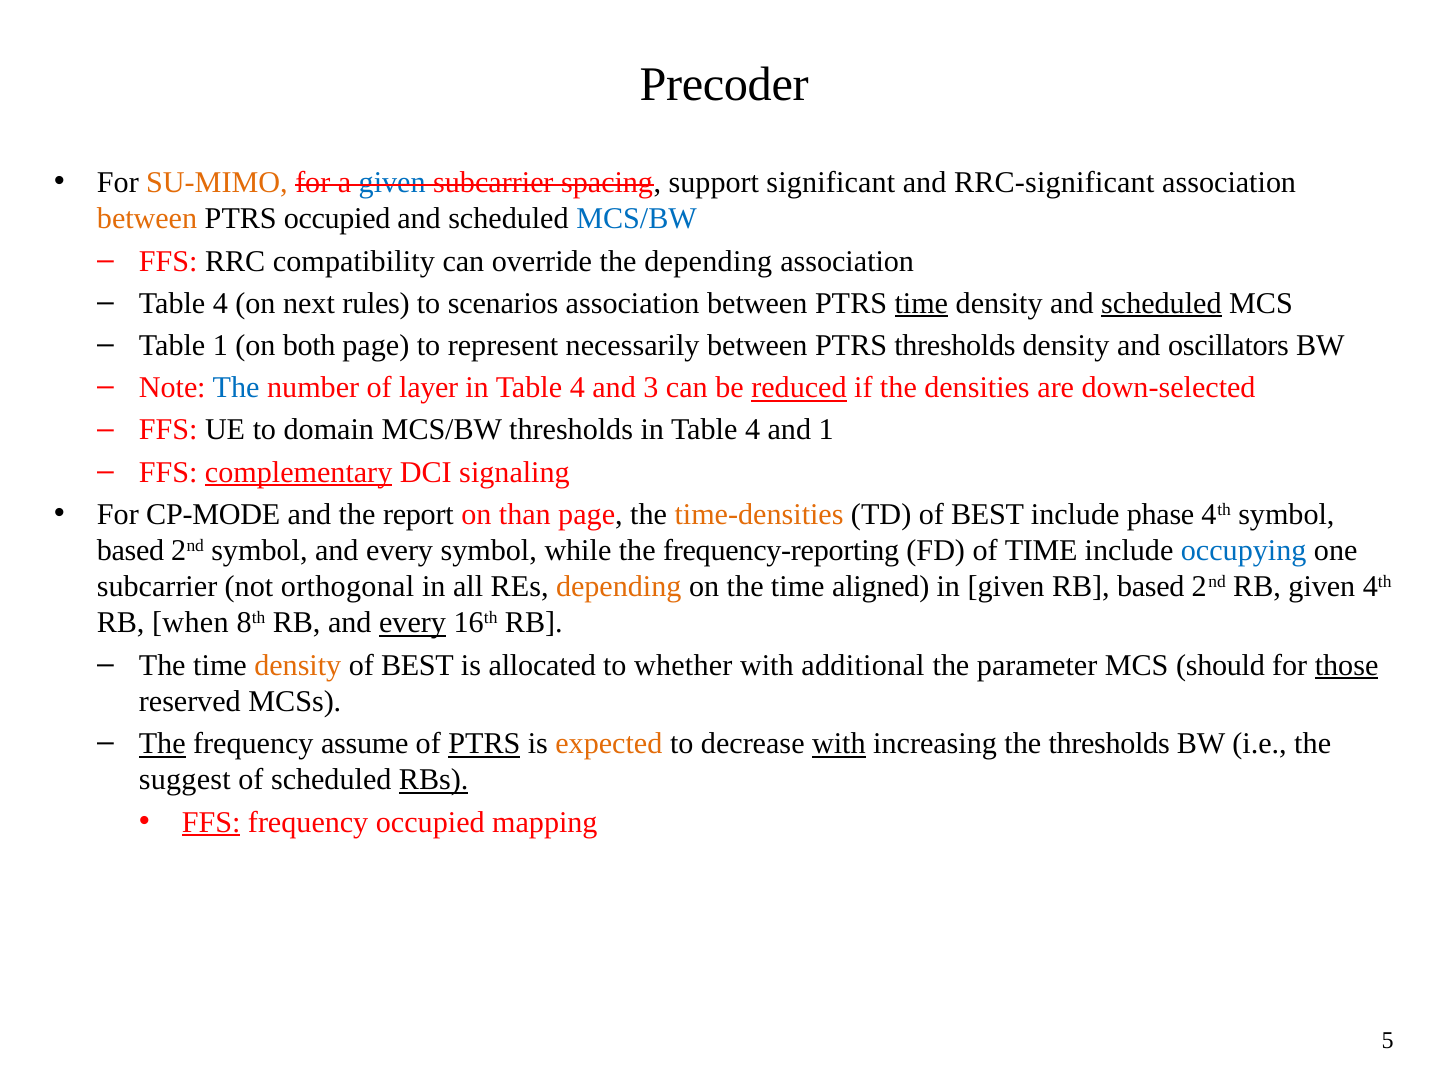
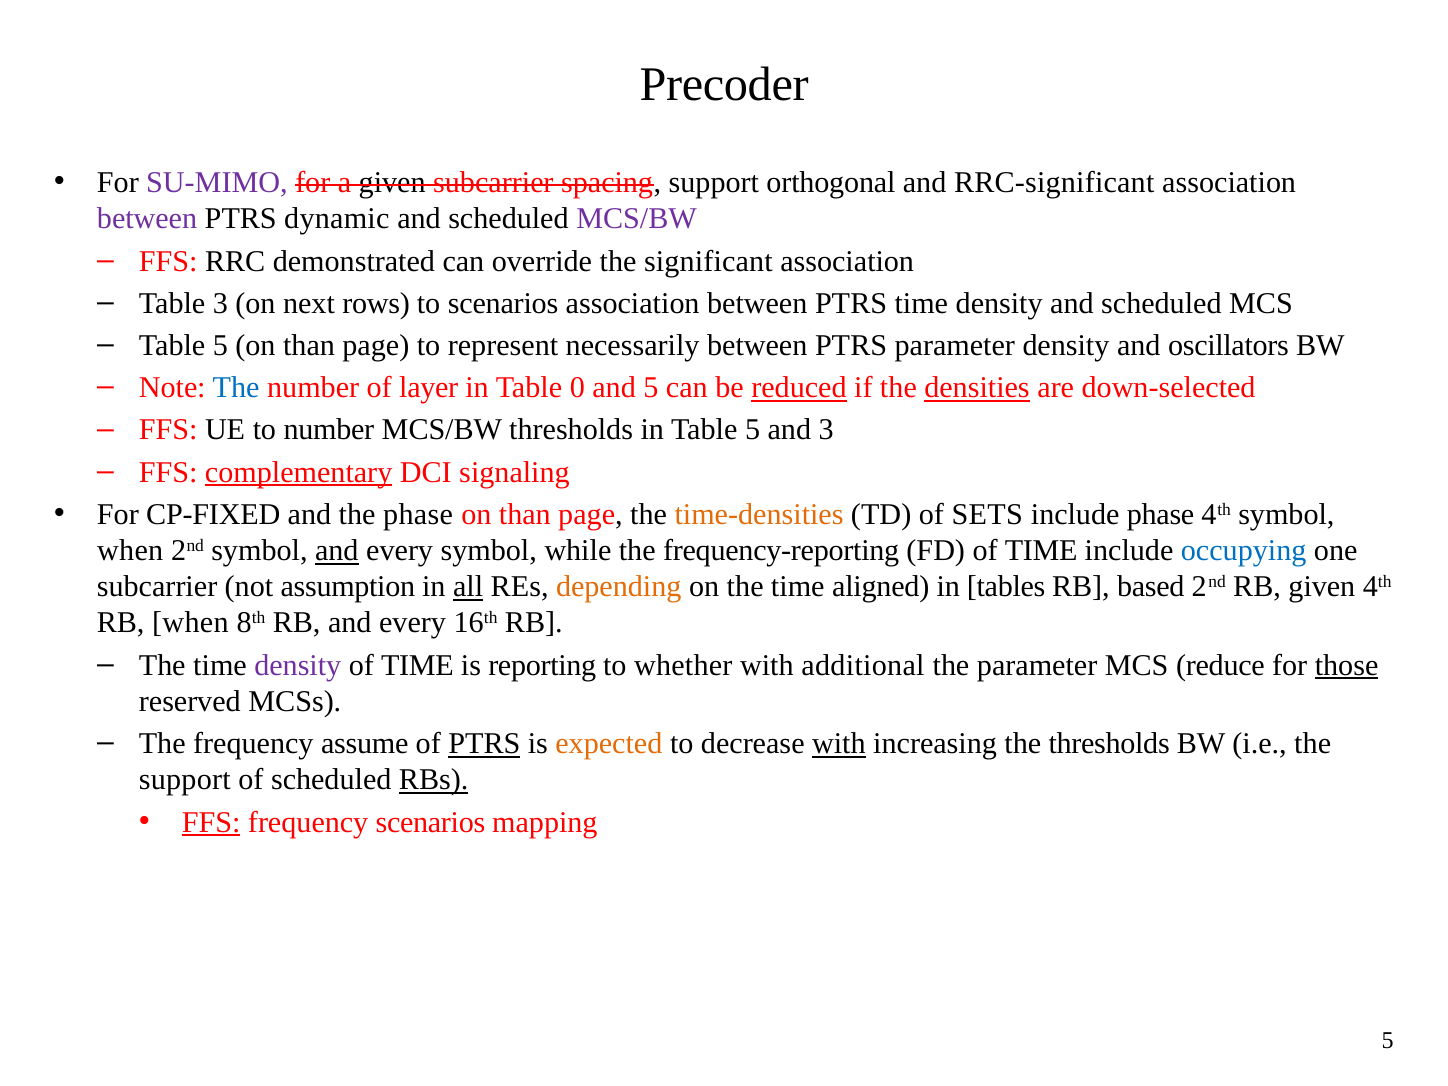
SU-MIMO colour: orange -> purple (217, 183)
given colour: blue -> black (392, 183)
significant: significant -> orthogonal (831, 183)
between colour: orange -> purple (147, 219)
PTRS occupied: occupied -> dynamic (337, 219)
MCS/BW colour: blue -> purple (637, 219)
compatibility: compatibility -> demonstrated (354, 261)
the depending: depending -> significant (708, 261)
4: 4 -> 3 (220, 303)
rules: rules -> rows (376, 303)
time underline: present -> none (921, 303)
scheduled underline: present -> none (1161, 303)
1: 1 -> 5 (220, 346)
both: both -> than (309, 346)
PTRS thresholds: thresholds -> parameter (955, 346)
4: 4 -> 0 (577, 388)
and 3: 3 -> 5 (651, 388)
densities underline: none -> present (977, 388)
to domain: domain -> number (329, 430)
thresholds in Table 4: 4 -> 5 (753, 430)
and 1: 1 -> 3 (826, 430)
CP-MODE: CP-MODE -> CP-FIXED (213, 514)
the report: report -> phase (418, 514)
TD of BEST: BEST -> SETS (987, 514)
based: based -> when (130, 551)
and underline: none -> present (337, 551)
orthogonal: orthogonal -> assumption (348, 587)
all underline: none -> present (468, 587)
in given: given -> tables (1006, 587)
every underline: present -> none (413, 623)
density colour: orange -> purple (298, 665)
BEST: BEST -> TIME (417, 665)
allocated: allocated -> reporting (542, 665)
should: should -> reduce (1220, 665)
The underline: present -> none (162, 744)
suggest: suggest -> support (185, 780)
frequency occupied: occupied -> scenarios (430, 822)
